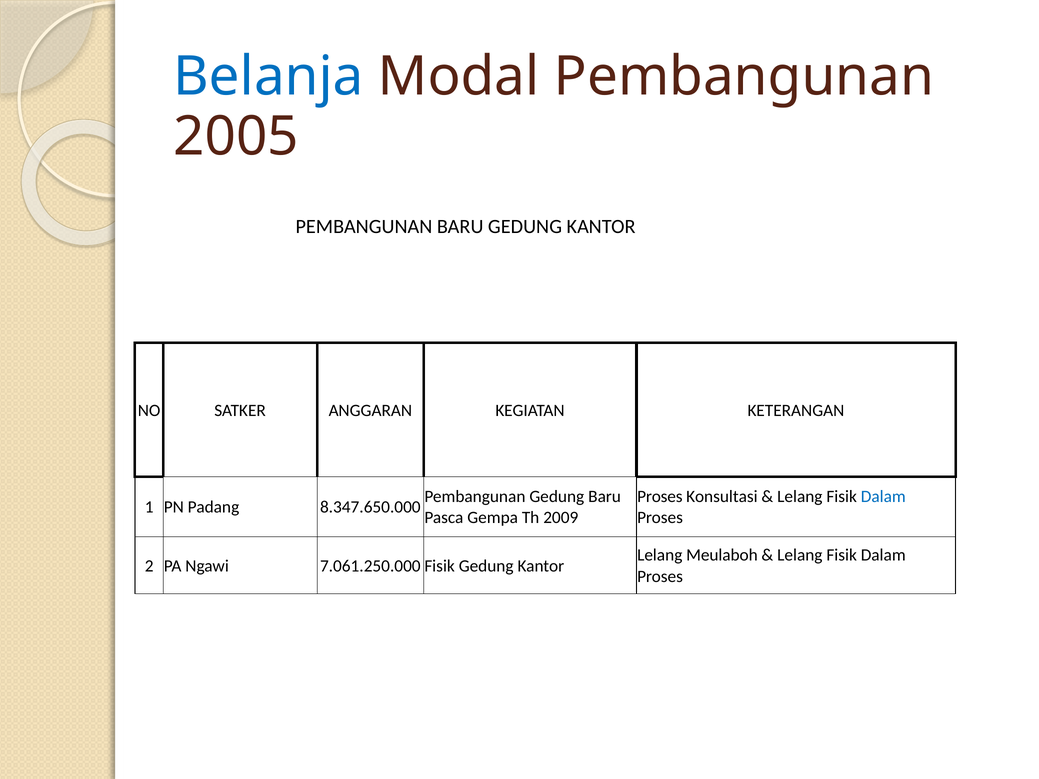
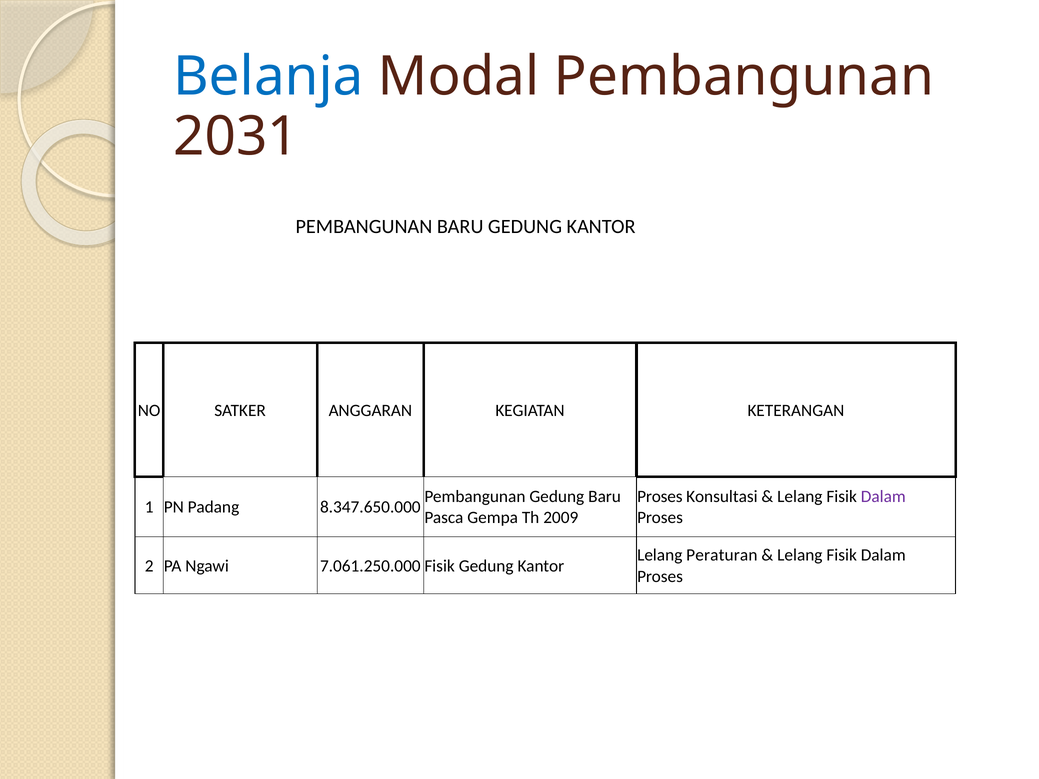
2005: 2005 -> 2031 (236, 137)
Dalam colour: blue -> purple (883, 497)
Meulaboh: Meulaboh -> Peraturan (722, 555)
